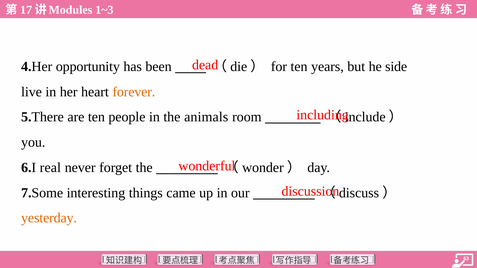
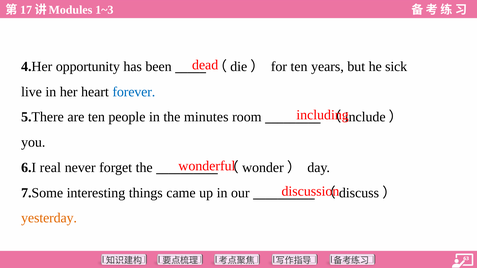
side: side -> sick (396, 67)
forever colour: orange -> blue (134, 92)
animals: animals -> minutes (206, 117)
